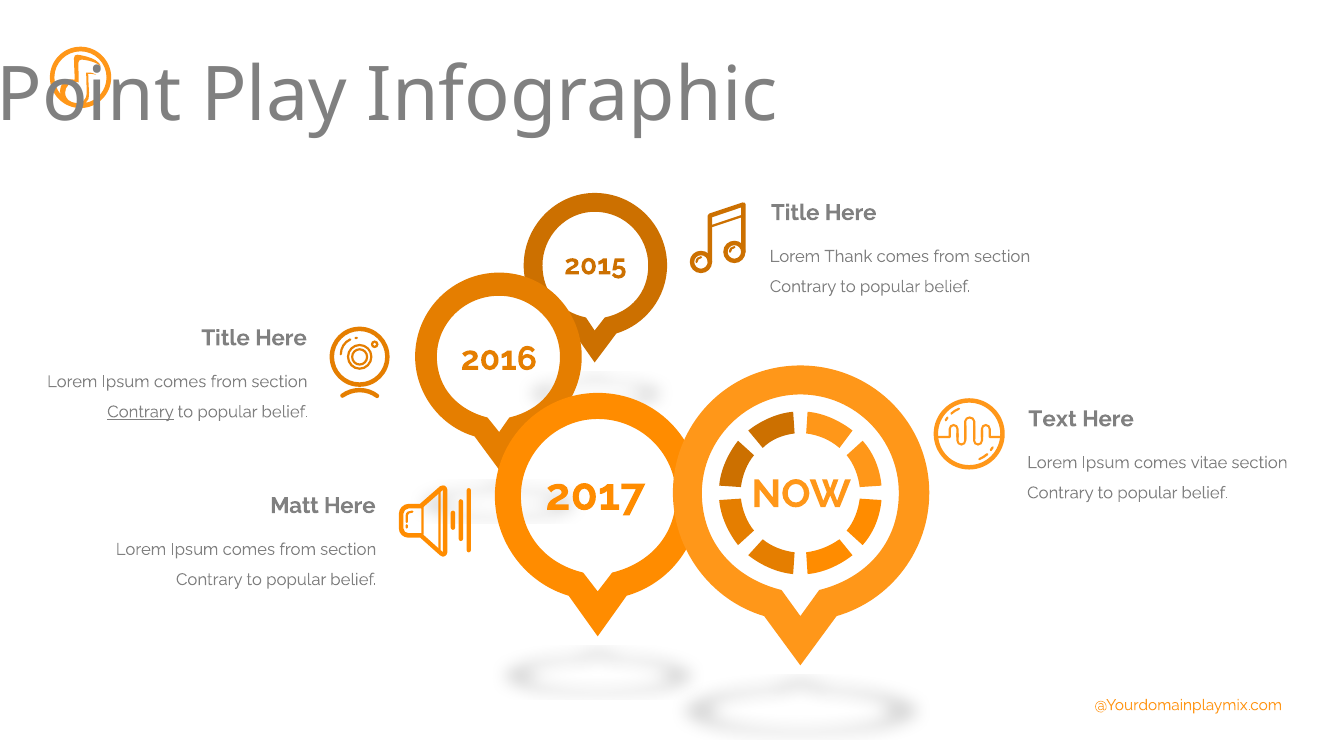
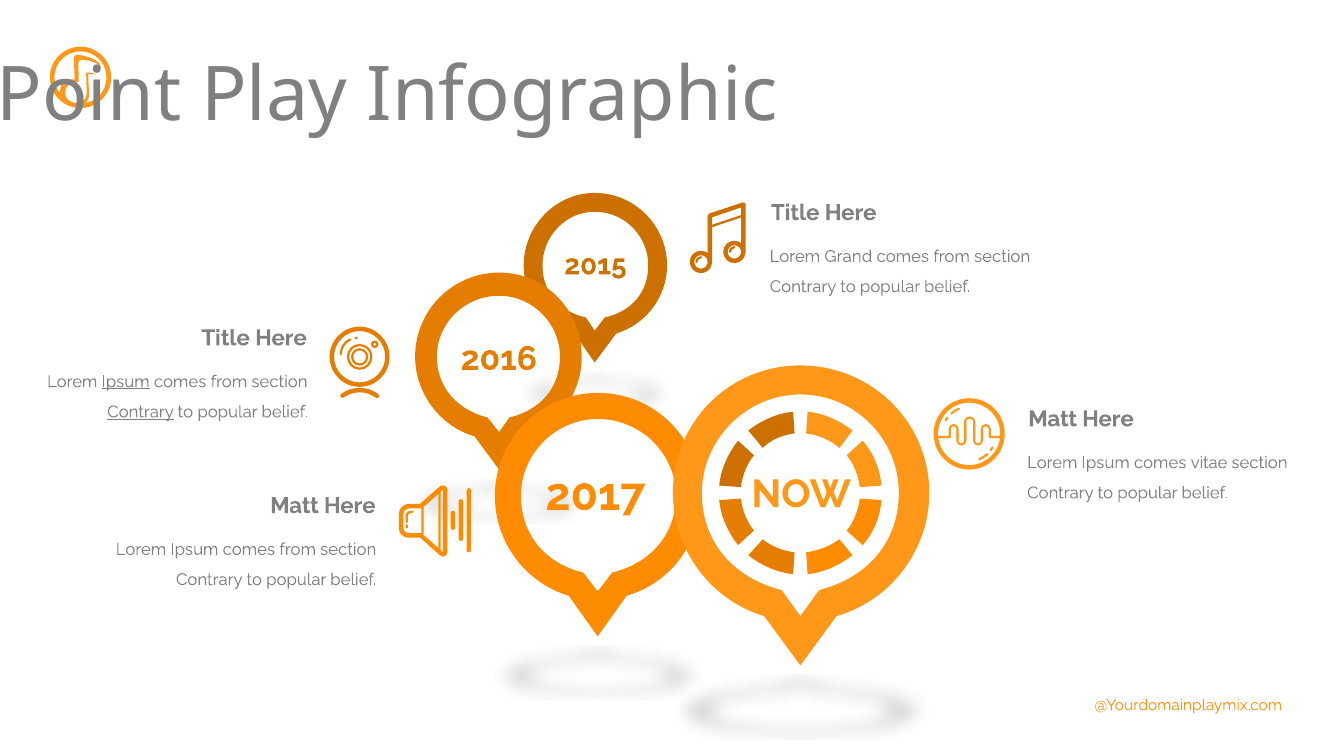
Thank: Thank -> Grand (848, 257)
Ipsum underline: none -> present (126, 382)
Text: Text -> Matt (1053, 419)
